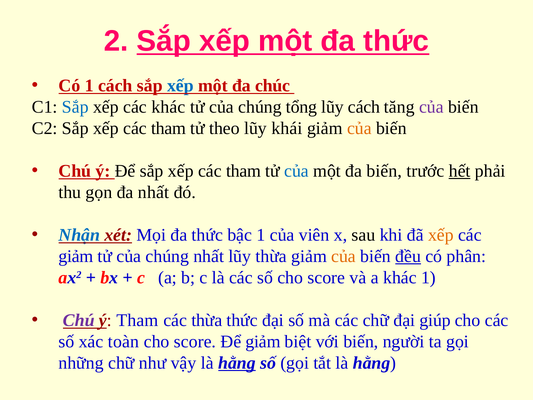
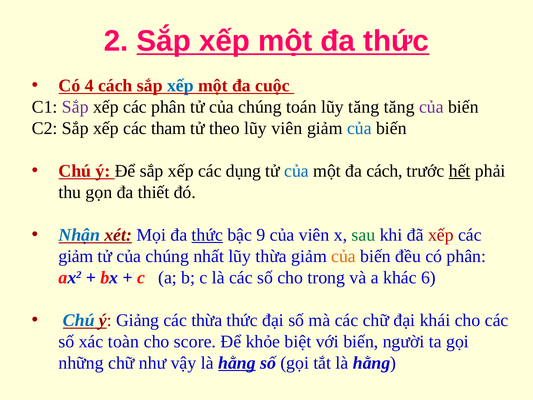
Có 1: 1 -> 4 (89, 86)
chúc: chúc -> cuộc (273, 86)
Sắp colour: blue -> purple (75, 107)
các khác: khác -> phân (168, 107)
tổng: tổng -> toán (301, 107)
lũy cách: cách -> tăng (364, 107)
lũy khái: khái -> viên (287, 128)
của colour: orange -> blue (359, 128)
tham: tham -> dụng (243, 171)
đa biến: biến -> cách (384, 171)
đa nhất: nhất -> thiết (154, 192)
thức underline: none -> present (207, 235)
bậc 1: 1 -> 9 (261, 235)
sau colour: black -> green (363, 235)
xếp colour: orange -> red (441, 235)
đều underline: present -> none (408, 256)
số cho score: score -> trong (326, 277)
khác 1: 1 -> 6 (428, 277)
Chú colour: purple -> blue (79, 320)
ý Tham: Tham -> Giảng (138, 320)
giúp: giúp -> khái (435, 320)
Để giảm: giảm -> khỏe (263, 341)
